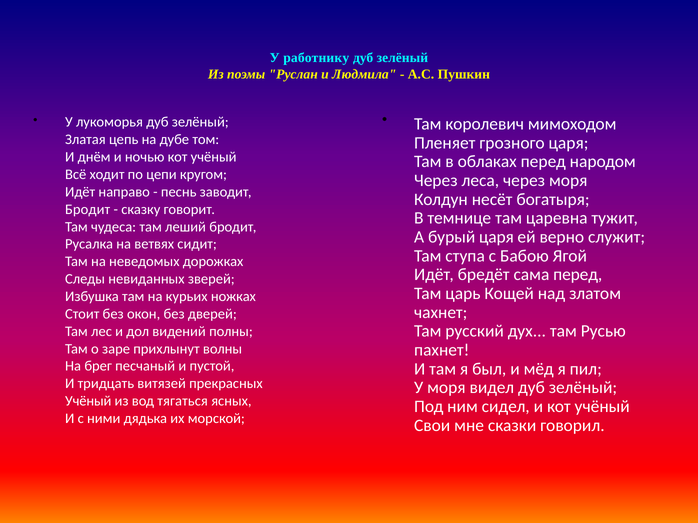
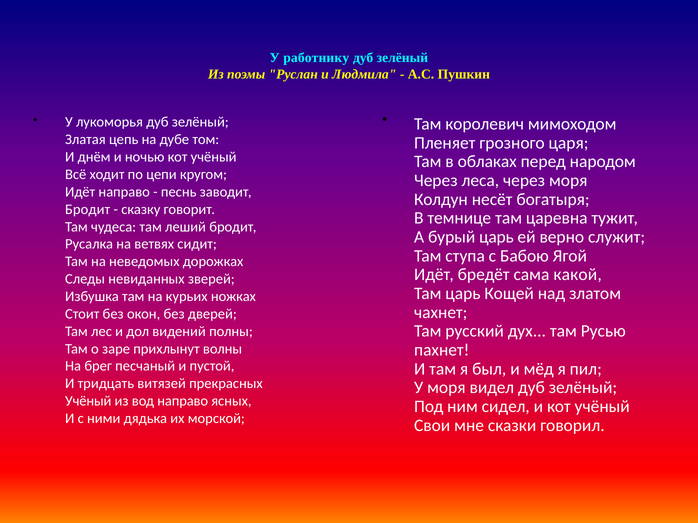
бурый царя: царя -> царь (496, 237)
сама перед: перед -> какой (578, 275)
вод тягаться: тягаться -> направо (183, 401)
